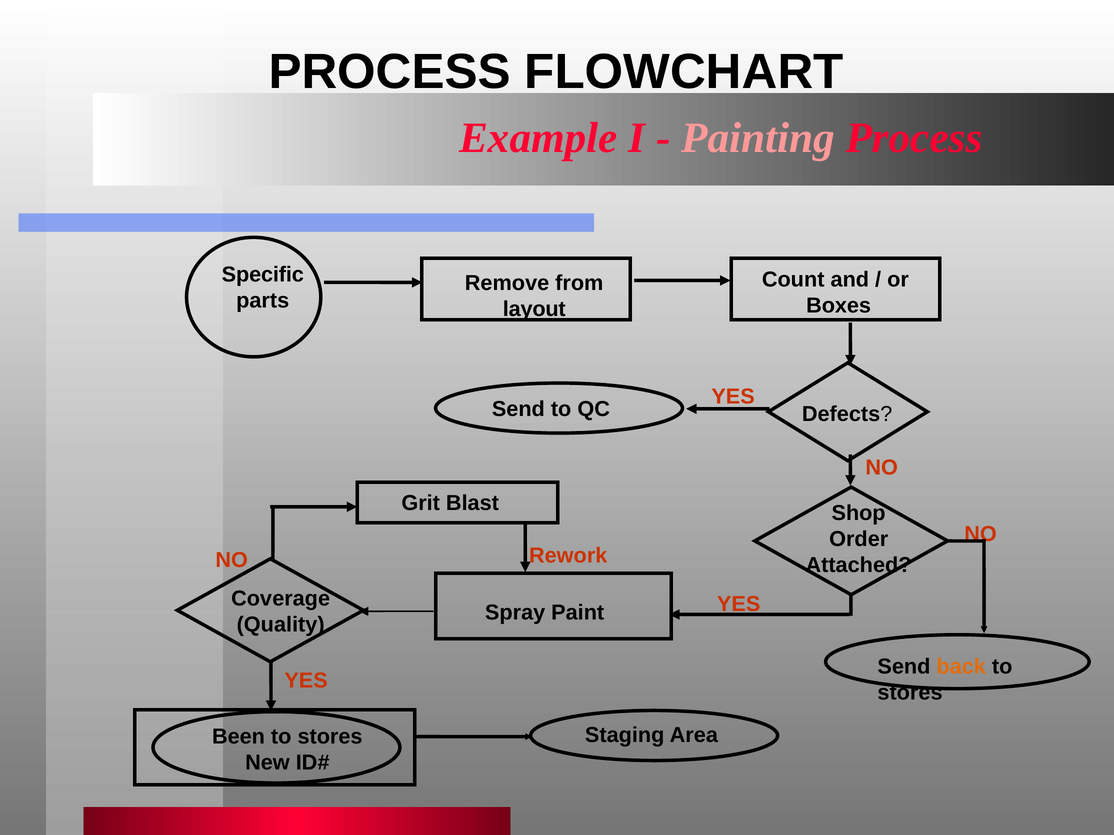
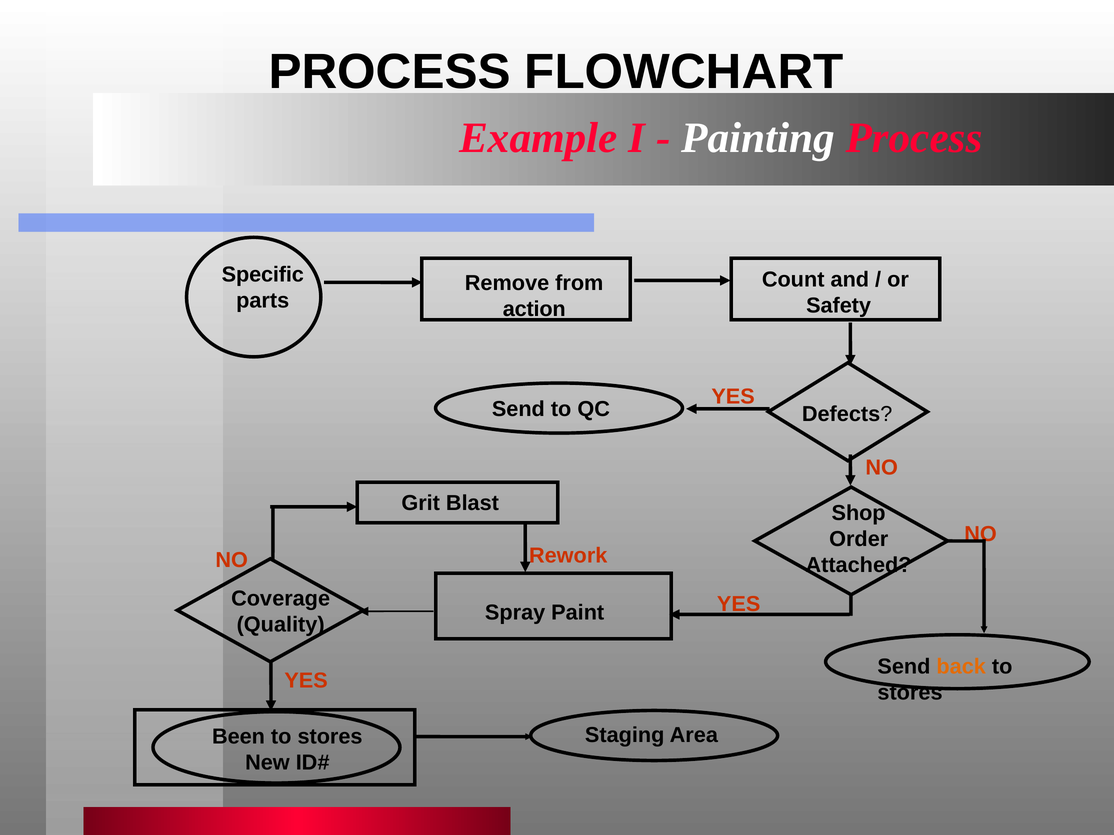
Painting colour: pink -> white (758, 138)
Boxes: Boxes -> Safety (839, 306)
layout: layout -> action (534, 309)
